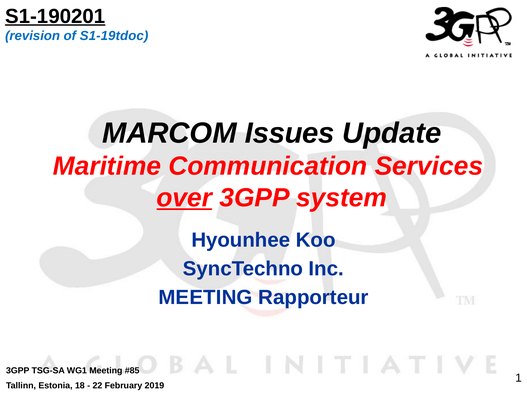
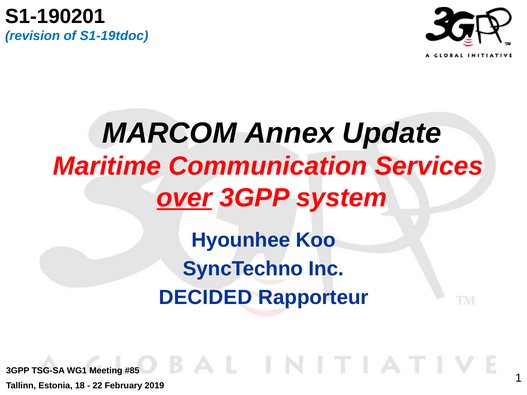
S1-190201 underline: present -> none (55, 16)
Issues: Issues -> Annex (290, 133)
MEETING: MEETING -> DECIDED (205, 298)
